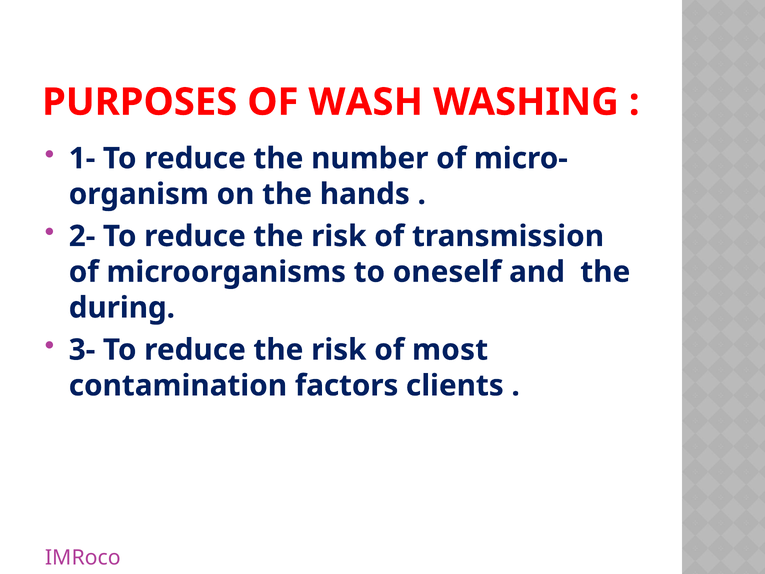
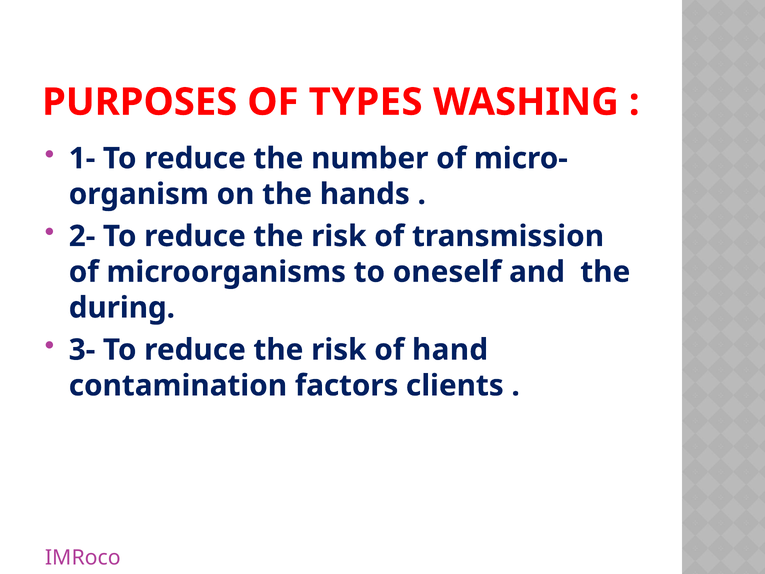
WASH: WASH -> TYPES (366, 102)
most: most -> hand (450, 350)
